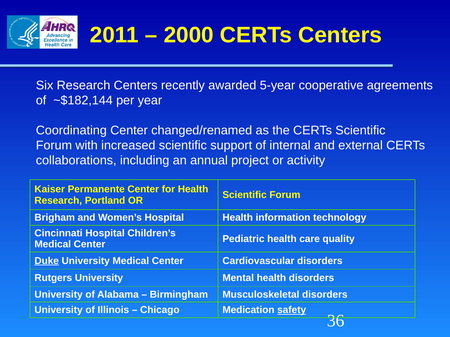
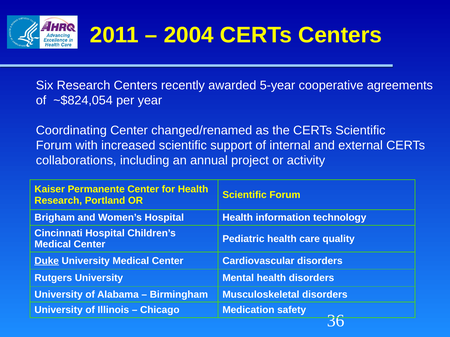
2000: 2000 -> 2004 (189, 35)
~$182,144: ~$182,144 -> ~$824,054 (83, 101)
safety underline: present -> none (292, 310)
